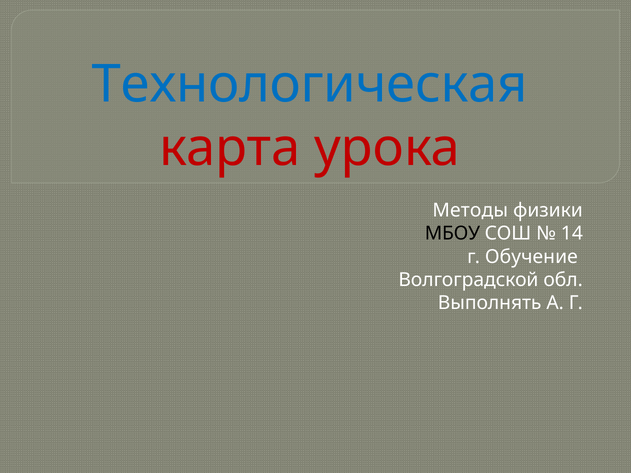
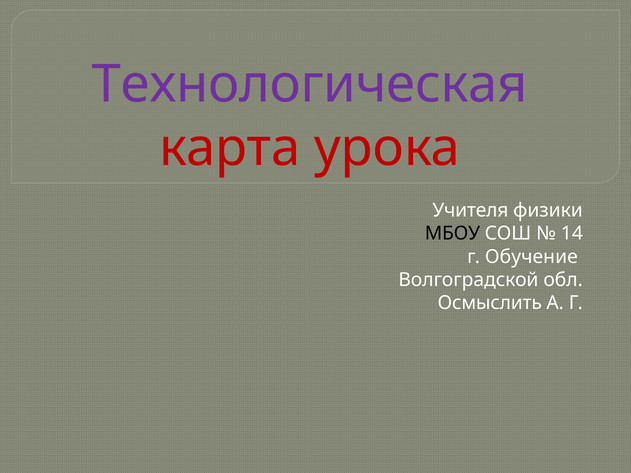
Технологическая colour: blue -> purple (310, 85)
Методы: Методы -> Учителя (470, 211)
Выполнять: Выполнять -> Осмыслить (490, 303)
